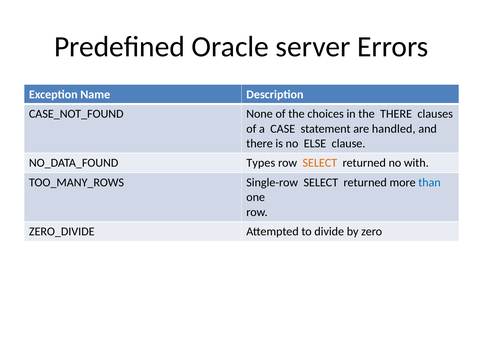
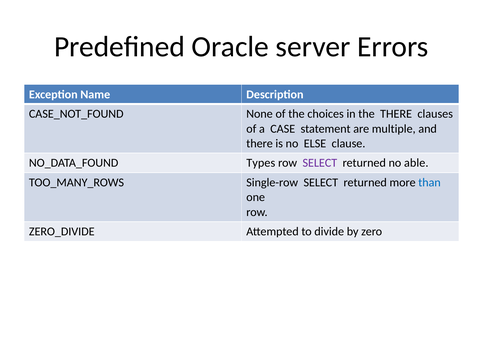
handled: handled -> multiple (394, 129)
SELECT colour: orange -> purple (320, 163)
with: with -> able (416, 163)
